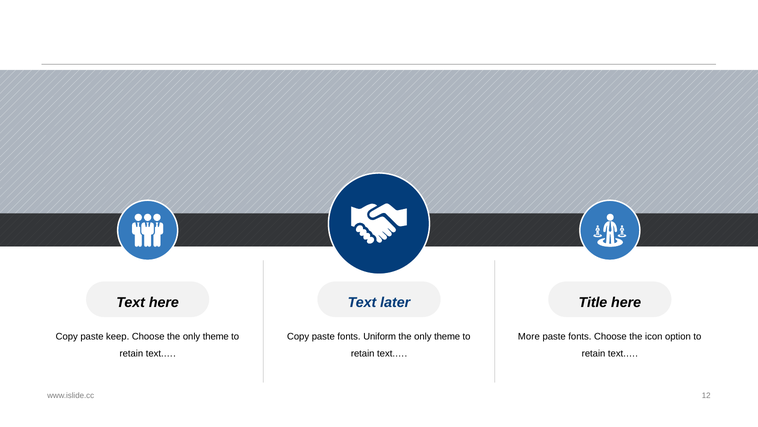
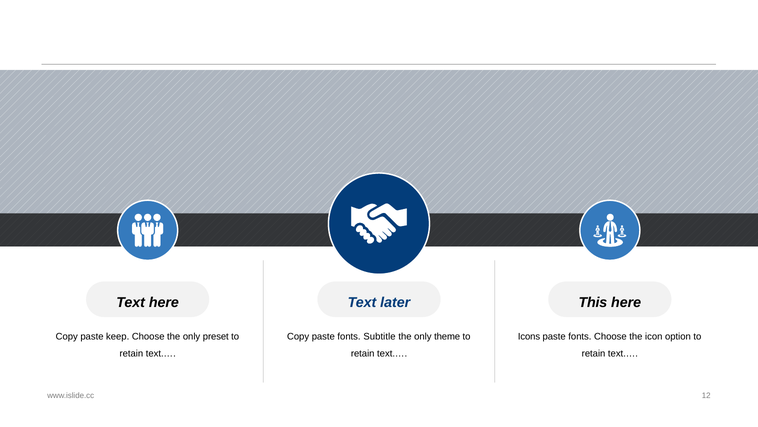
Title: Title -> This (593, 302)
Choose the only theme: theme -> preset (216, 336)
Uniform: Uniform -> Subtitle (380, 336)
More: More -> Icons (529, 336)
